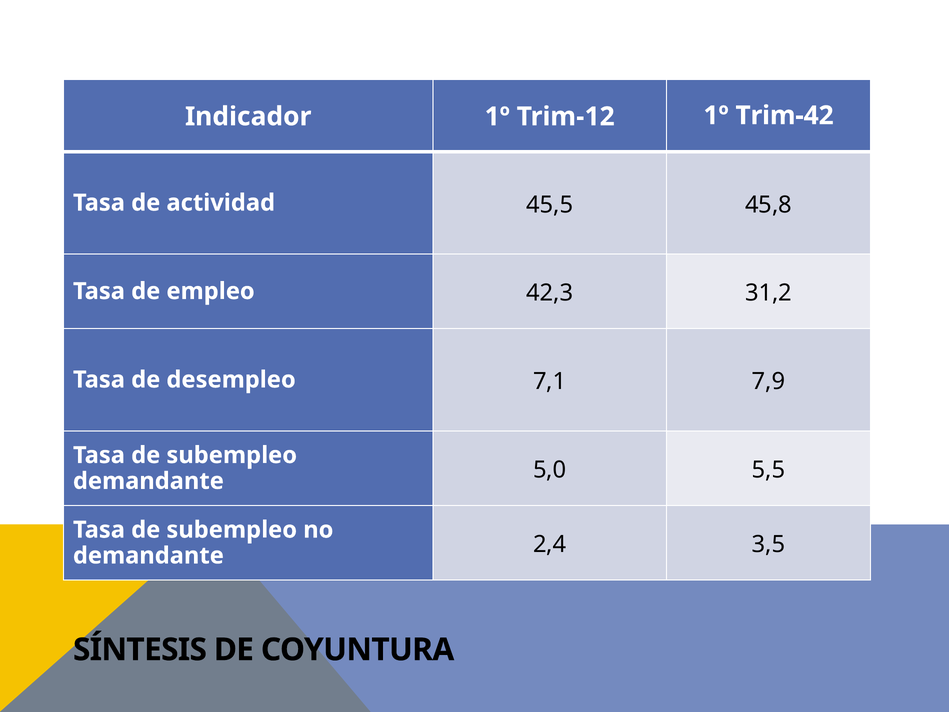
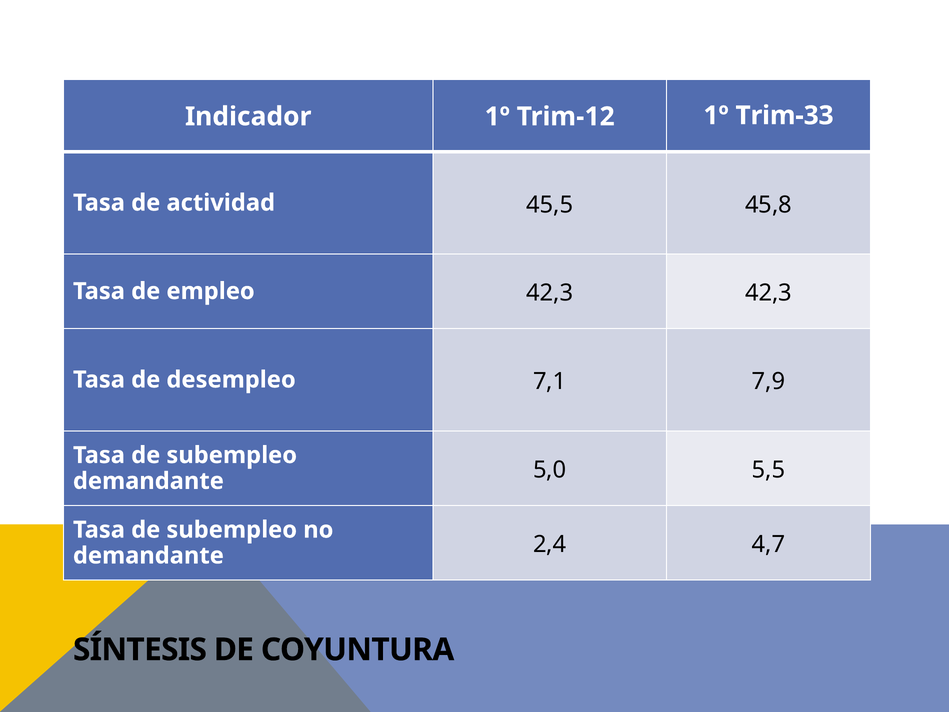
Trim-42: Trim-42 -> Trim-33 (785, 115)
42,3 31,2: 31,2 -> 42,3 (768, 293)
3,5: 3,5 -> 4,7 (769, 544)
